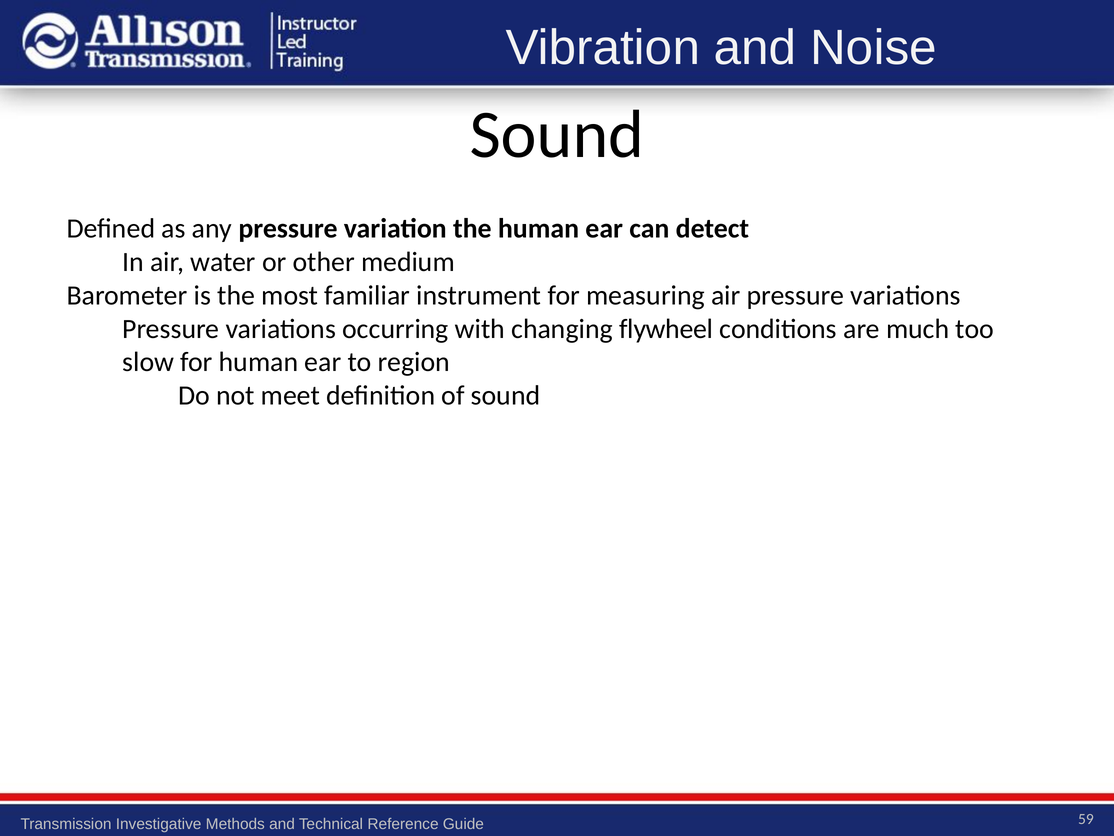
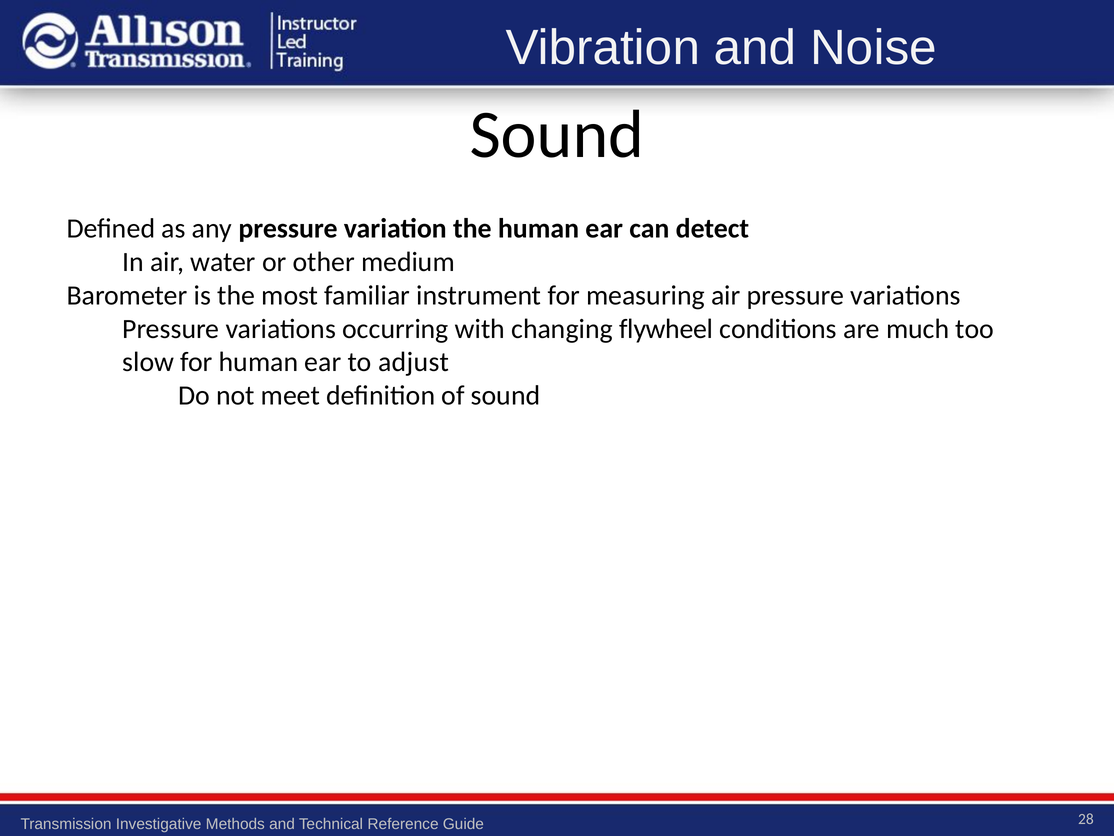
region: region -> adjust (414, 362)
59: 59 -> 28 (1086, 819)
